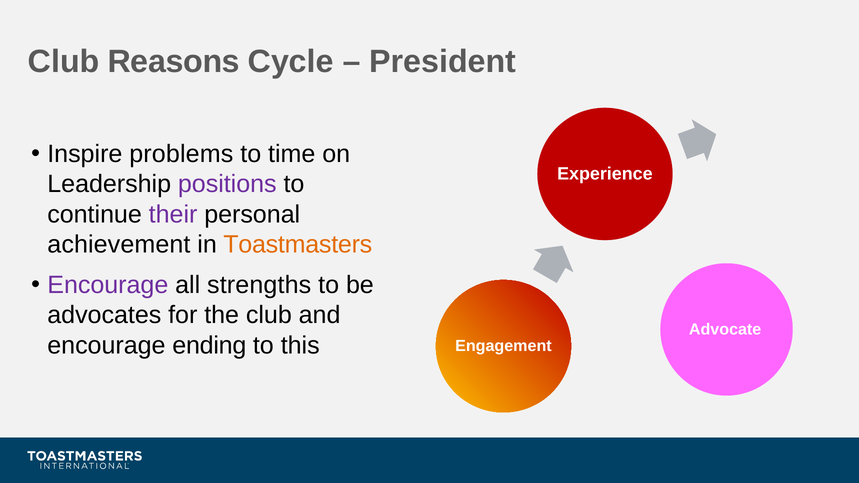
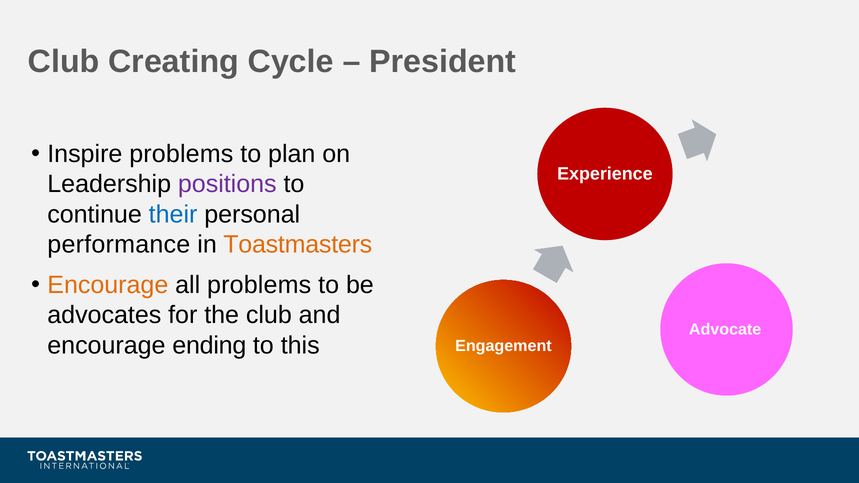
Reasons: Reasons -> Creating (174, 61)
time: time -> plan (292, 154)
their colour: purple -> blue (173, 214)
achievement: achievement -> performance (119, 244)
Encourage colour: purple -> orange (108, 285)
all strengths: strengths -> problems (259, 285)
